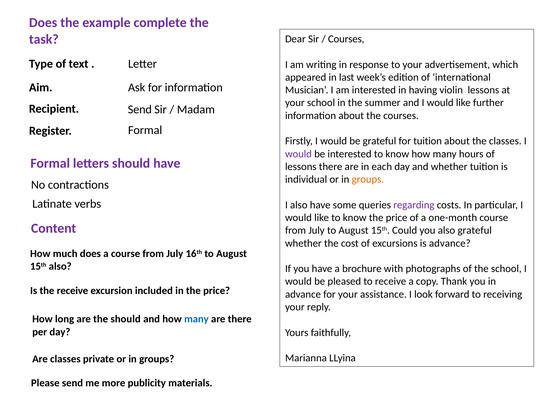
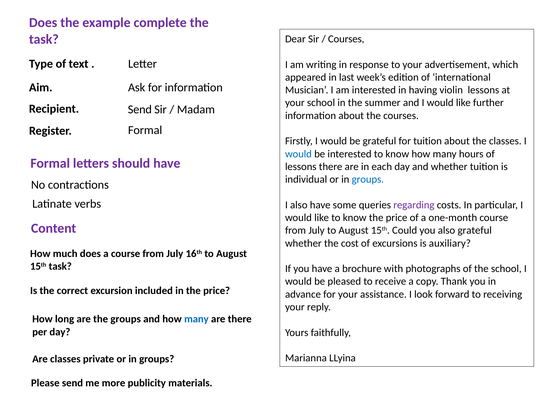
would colour: purple -> blue (298, 154)
groups colour: orange -> blue (368, 179)
is advance: advance -> auxiliary (450, 243)
15th also: also -> task (60, 267)
the receive: receive -> correct (72, 291)
the should: should -> groups (126, 319)
